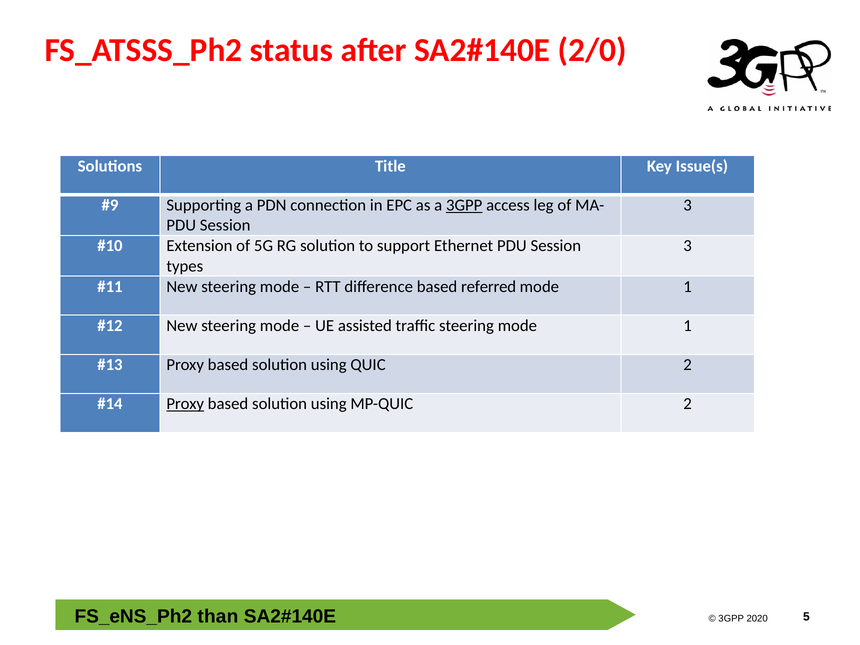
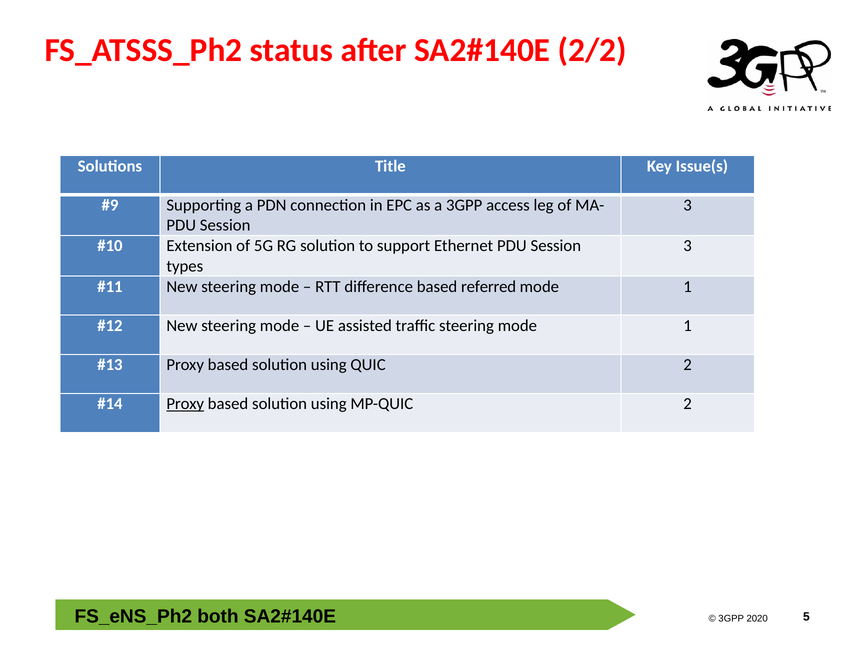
2/0: 2/0 -> 2/2 (592, 50)
3GPP underline: present -> none (464, 205)
than: than -> both (218, 616)
